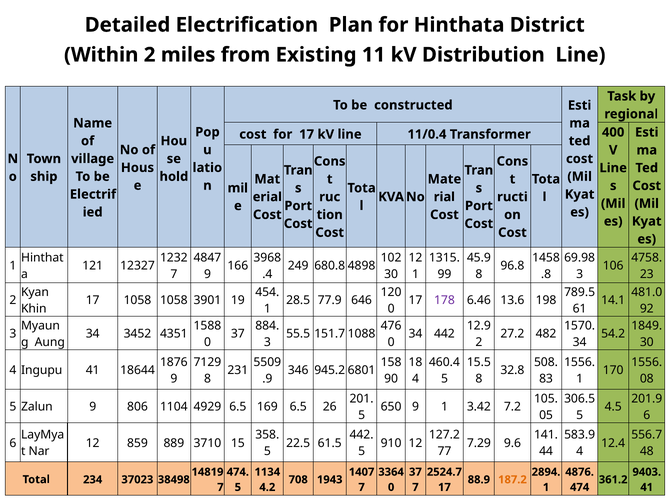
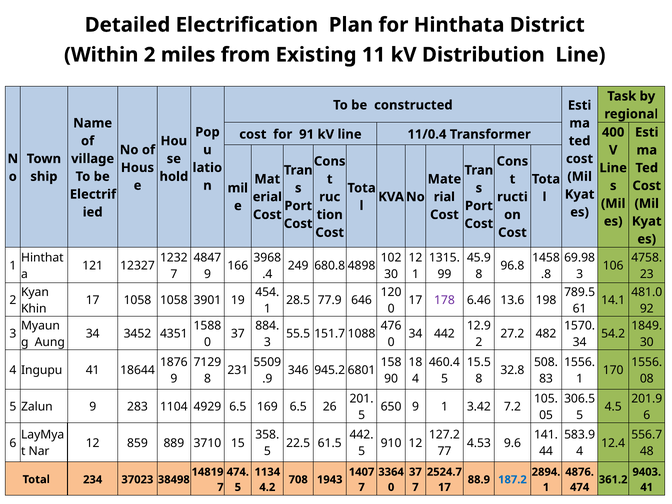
for 17: 17 -> 91 (307, 134)
806: 806 -> 283 (137, 407)
7.29: 7.29 -> 4.53 (479, 443)
187.2 colour: orange -> blue (512, 480)
